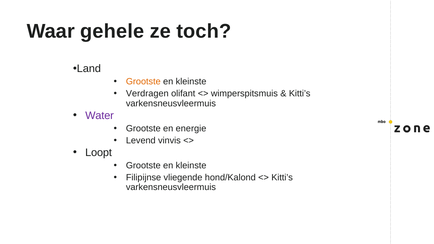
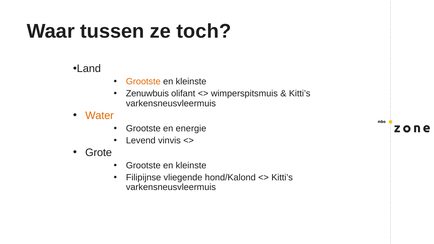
gehele: gehele -> tussen (112, 31)
Verdragen: Verdragen -> Zenuwbuis (147, 94)
Water colour: purple -> orange (100, 116)
Loopt: Loopt -> Grote (99, 153)
